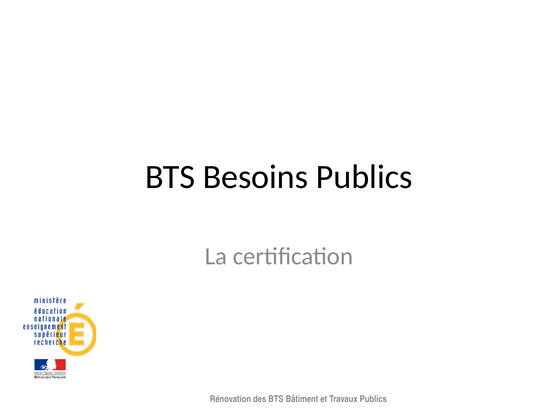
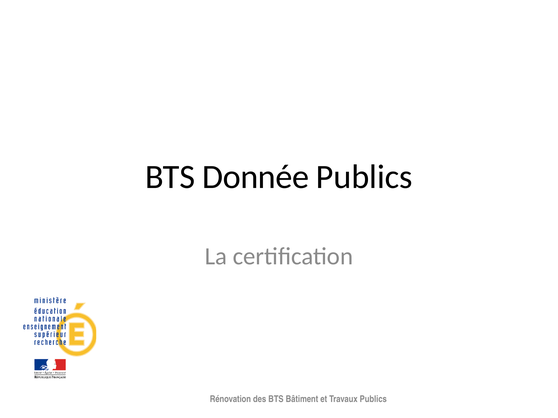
Besoins: Besoins -> Donnée (256, 177)
